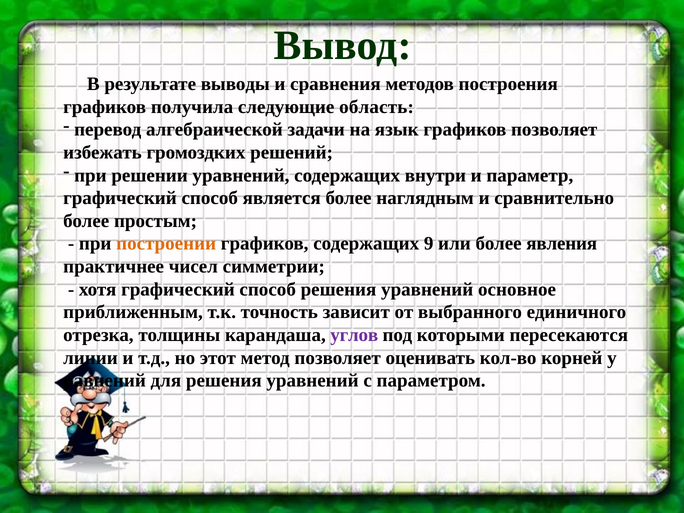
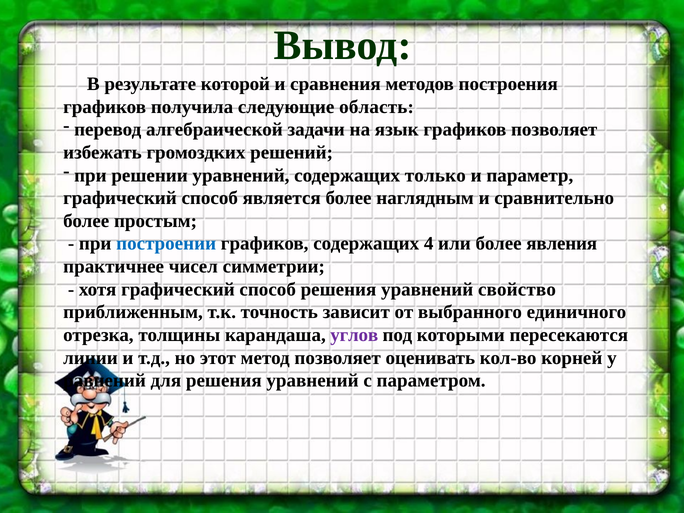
выводы: выводы -> которой (235, 84)
внутри: внутри -> только (435, 175)
построении colour: orange -> blue (166, 244)
9: 9 -> 4 (429, 244)
основное: основное -> свойство (517, 289)
